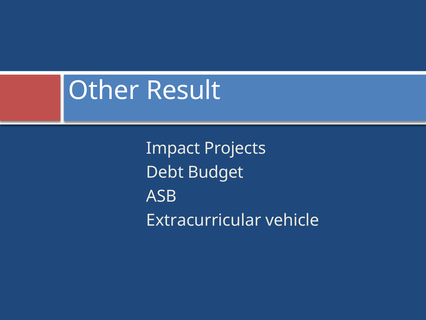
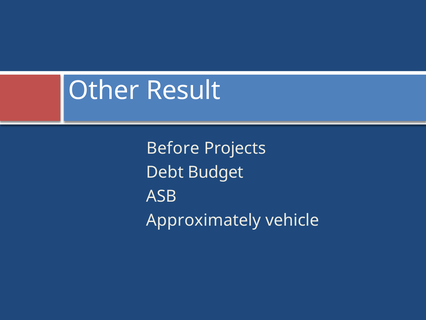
Impact: Impact -> Before (173, 148)
Extracurricular: Extracurricular -> Approximately (204, 220)
